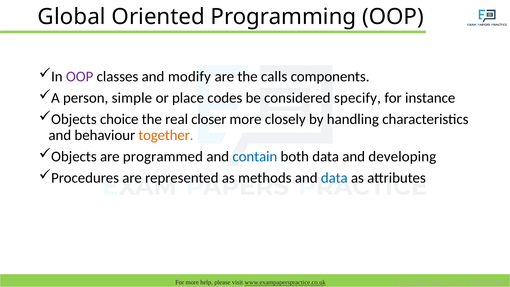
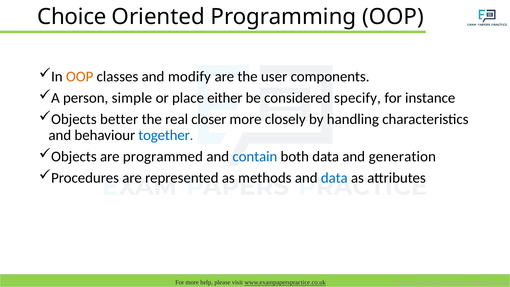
Global: Global -> Choice (72, 17)
OOP colour: purple -> orange (80, 77)
calls: calls -> user (274, 77)
codes: codes -> either (225, 98)
choice: choice -> better (119, 119)
together colour: orange -> blue (166, 135)
developing: developing -> generation (402, 157)
